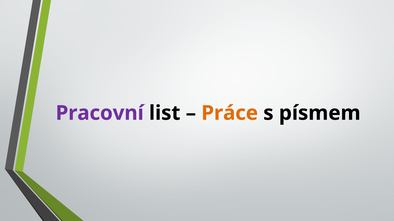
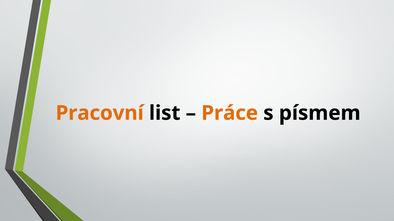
Pracovní colour: purple -> orange (100, 113)
